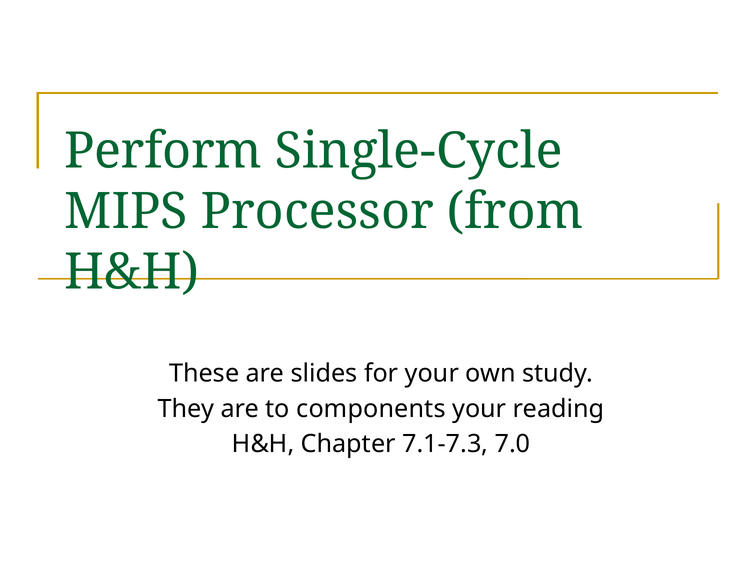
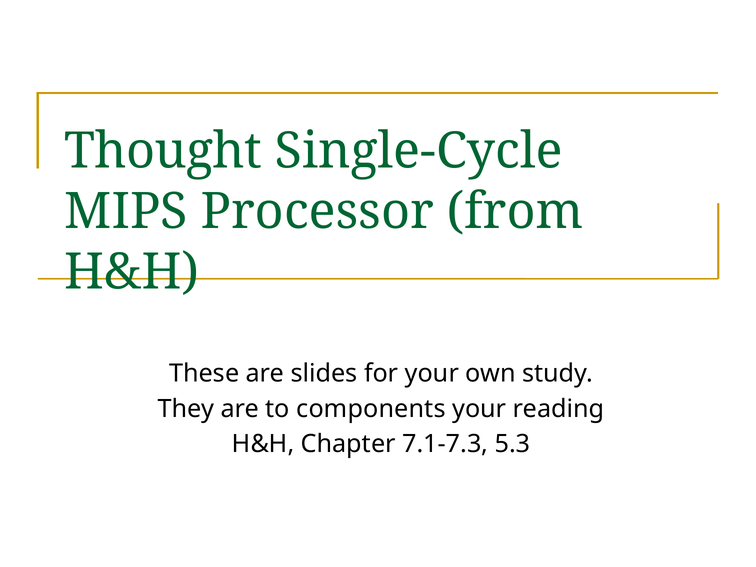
Perform: Perform -> Thought (163, 151)
7.0: 7.0 -> 5.3 (513, 444)
